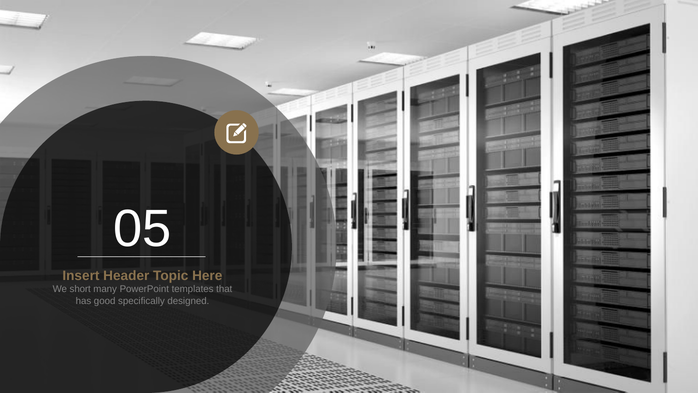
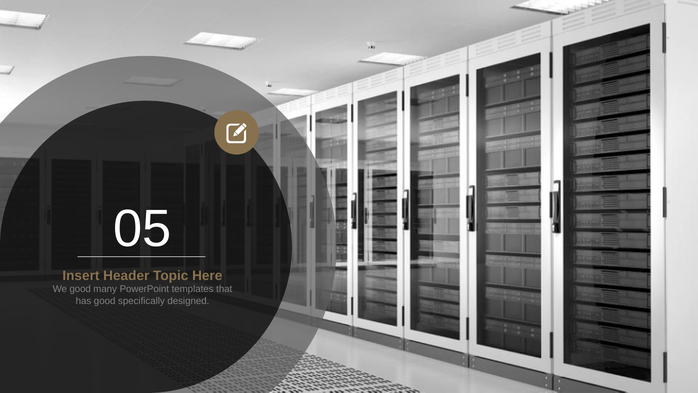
We short: short -> good (80, 289)
